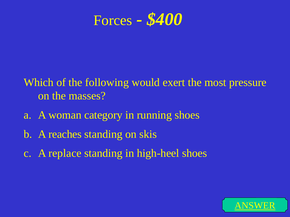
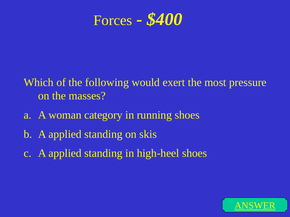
b A reaches: reaches -> applied (65, 134)
c A replace: replace -> applied (65, 154)
